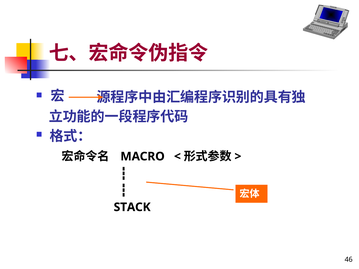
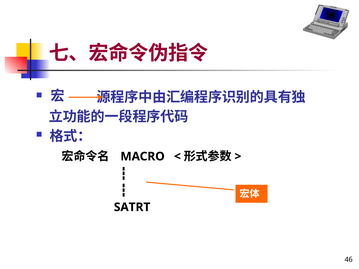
STACK: STACK -> SATRT (132, 207)
